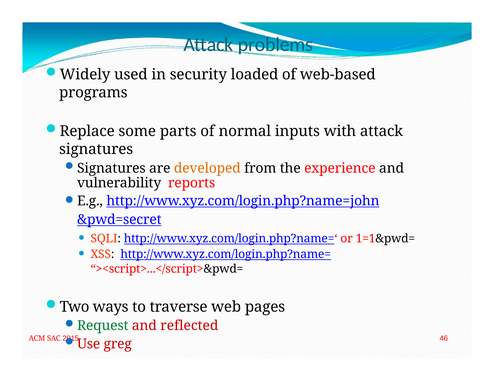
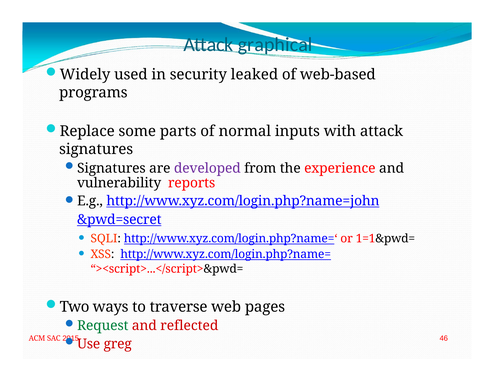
problems: problems -> graphical (275, 45)
loaded: loaded -> leaked (254, 75)
developed colour: orange -> purple (207, 169)
